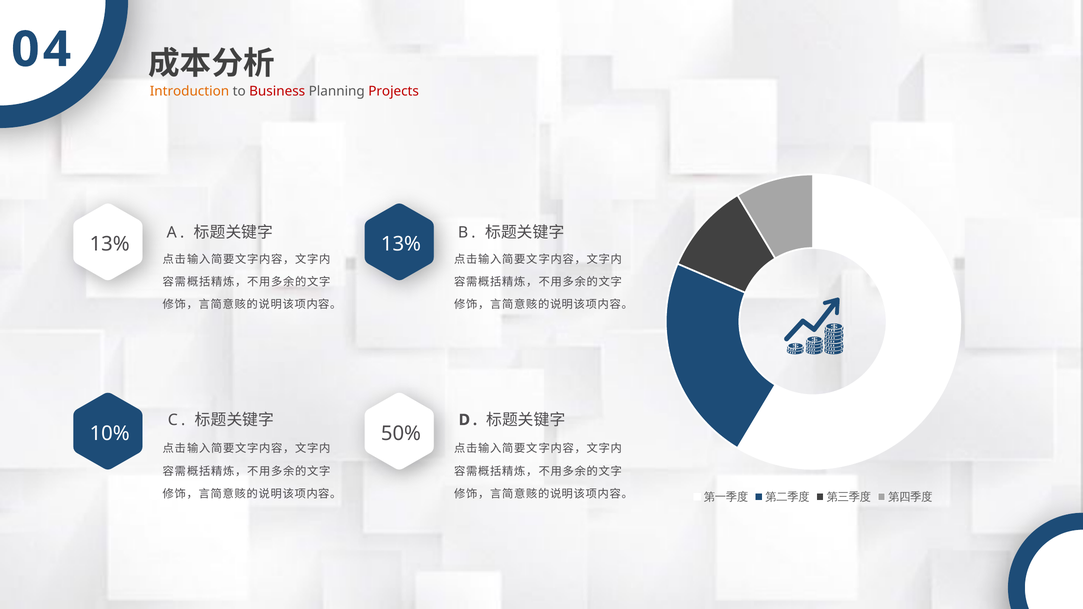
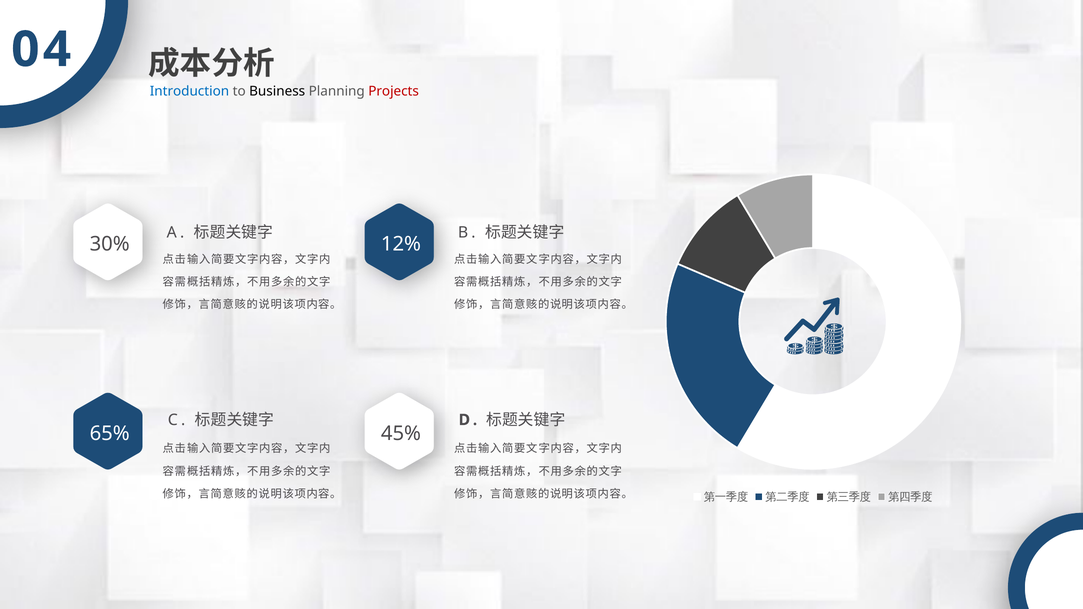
Introduction colour: orange -> blue (189, 91)
Business colour: red -> black (277, 91)
13%: 13% -> 30% (110, 244)
13%: 13% -> 12% (401, 244)
10%: 10% -> 65% (110, 433)
50%: 50% -> 45% (401, 433)
